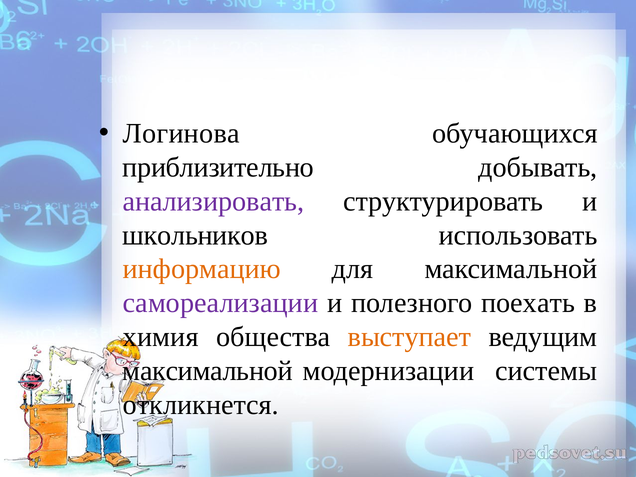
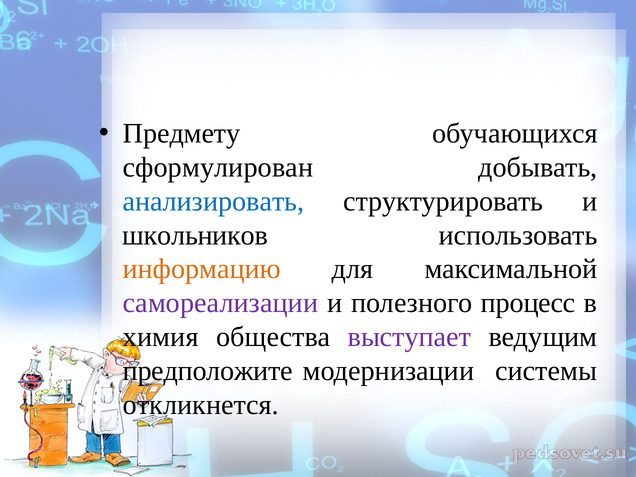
Логинова: Логинова -> Предмету (182, 133)
приблизительно: приблизительно -> сформулирован (218, 167)
анализировать colour: purple -> blue (214, 201)
поехать: поехать -> процесс (528, 303)
выступает colour: orange -> purple (409, 337)
максимальной: максимальной -> предположите (208, 371)
